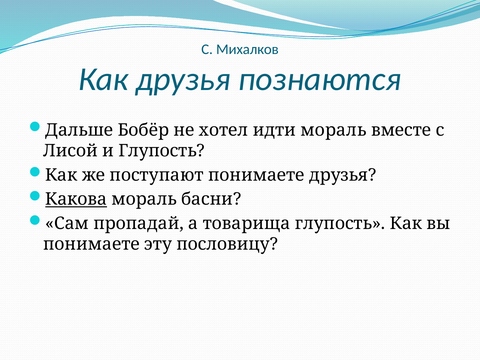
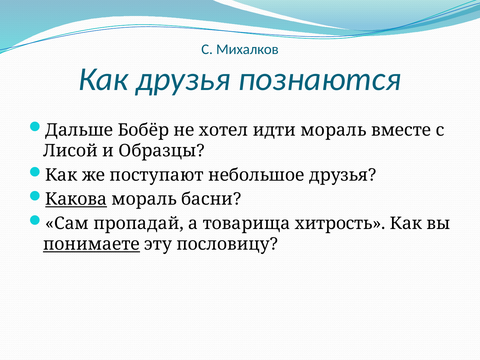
и Глупость: Глупость -> Образцы (162, 151)
поступают понимаете: понимаете -> небольшое (256, 175)
товарища глупость: глупость -> хитрость (340, 223)
понимаете underline: none -> present (91, 244)
